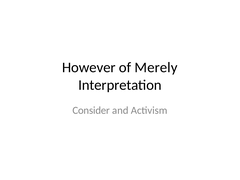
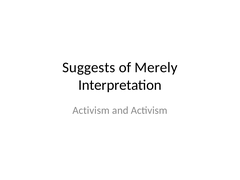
However: However -> Suggests (89, 67)
Consider: Consider -> Activism (91, 110)
